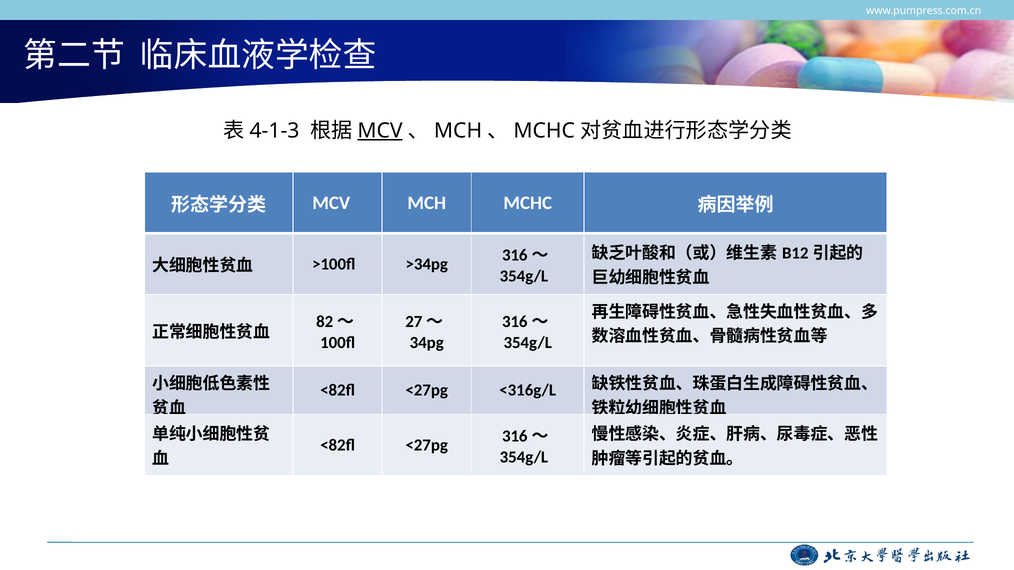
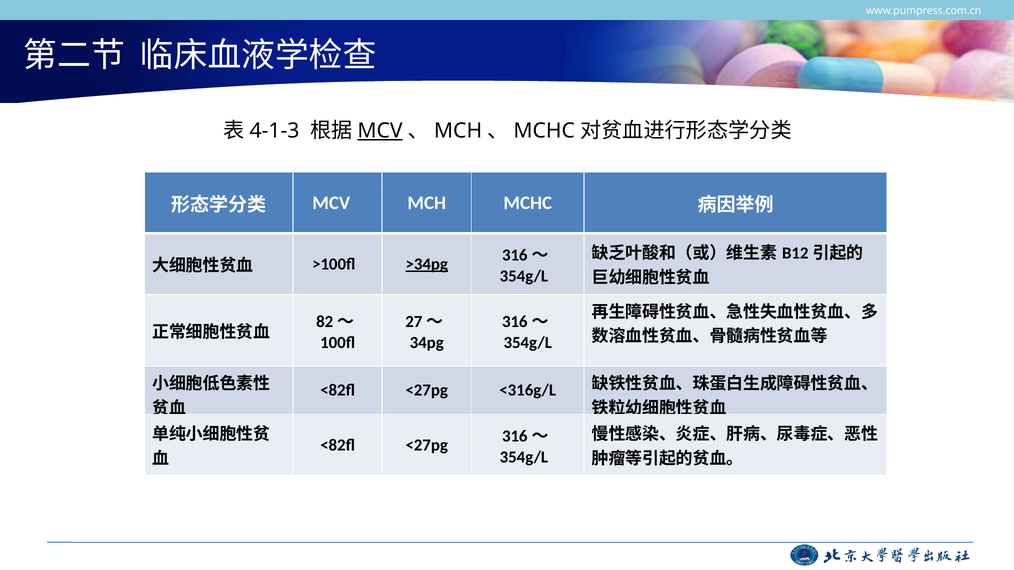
>34pg underline: none -> present (427, 264)
